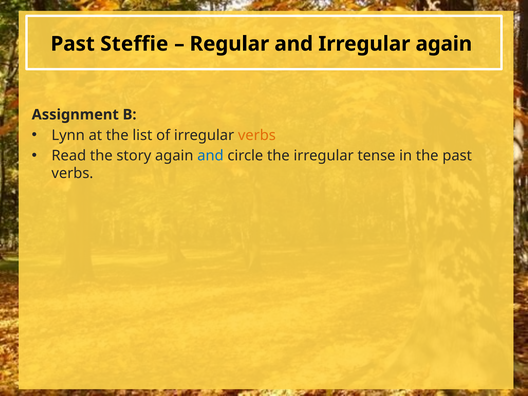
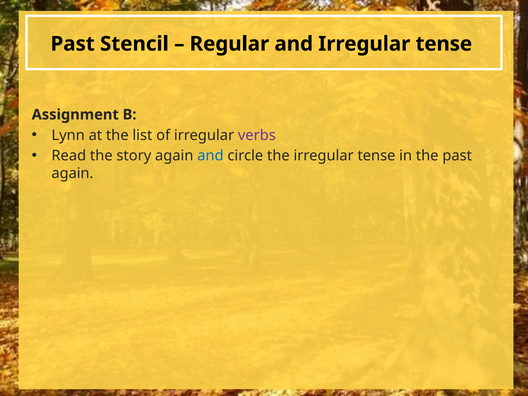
Steffie: Steffie -> Stencil (134, 44)
and Irregular again: again -> tense (444, 44)
verbs colour: orange -> purple (257, 135)
verbs: verbs -> again (72, 173)
